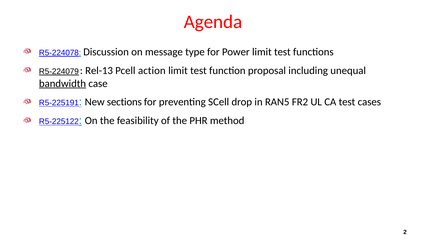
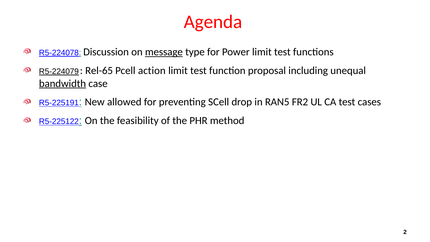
message underline: none -> present (164, 52)
Rel-13: Rel-13 -> Rel-65 (99, 71)
sections: sections -> allowed (124, 102)
